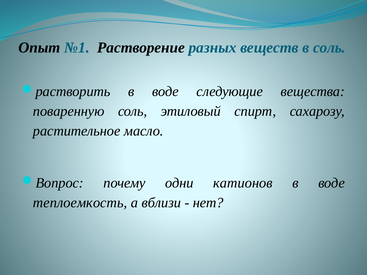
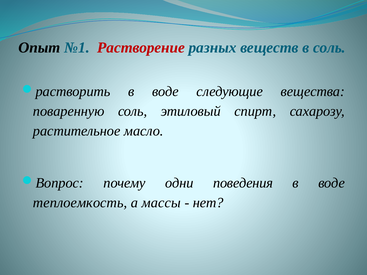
Растворение colour: black -> red (141, 48)
катионов: катионов -> поведения (243, 183)
вблизи: вблизи -> массы (161, 203)
